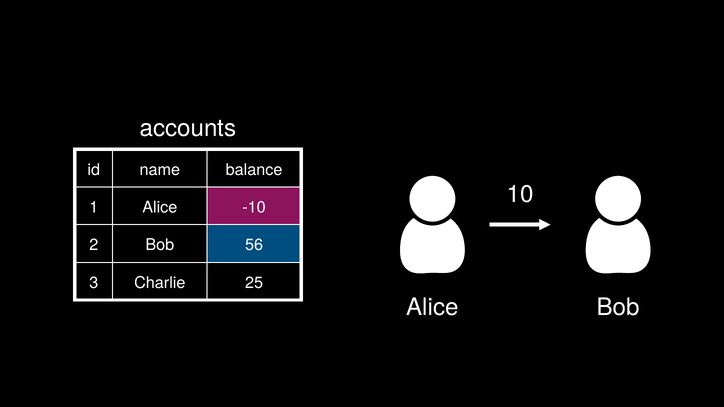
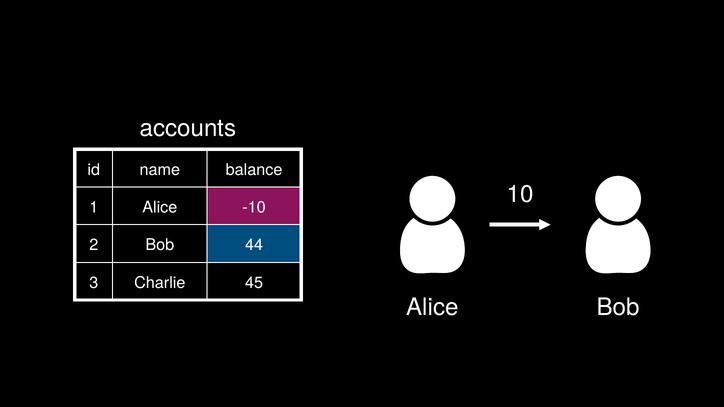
56: 56 -> 44 (254, 245)
25: 25 -> 45 (254, 283)
